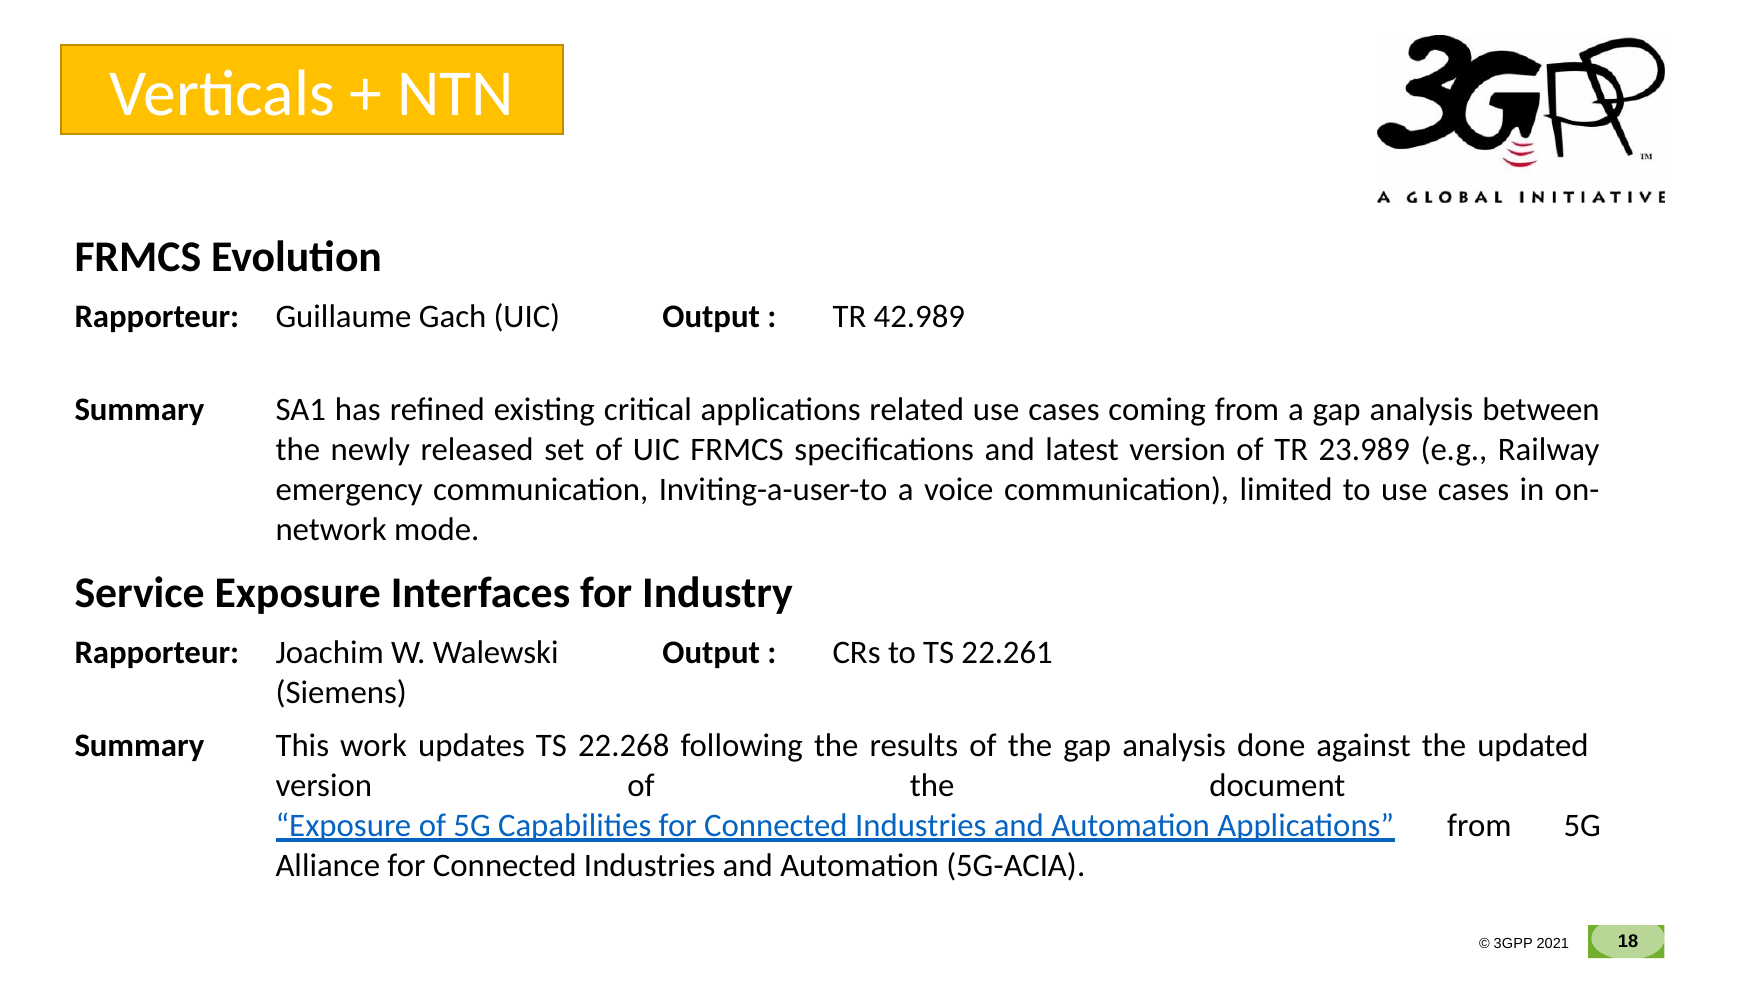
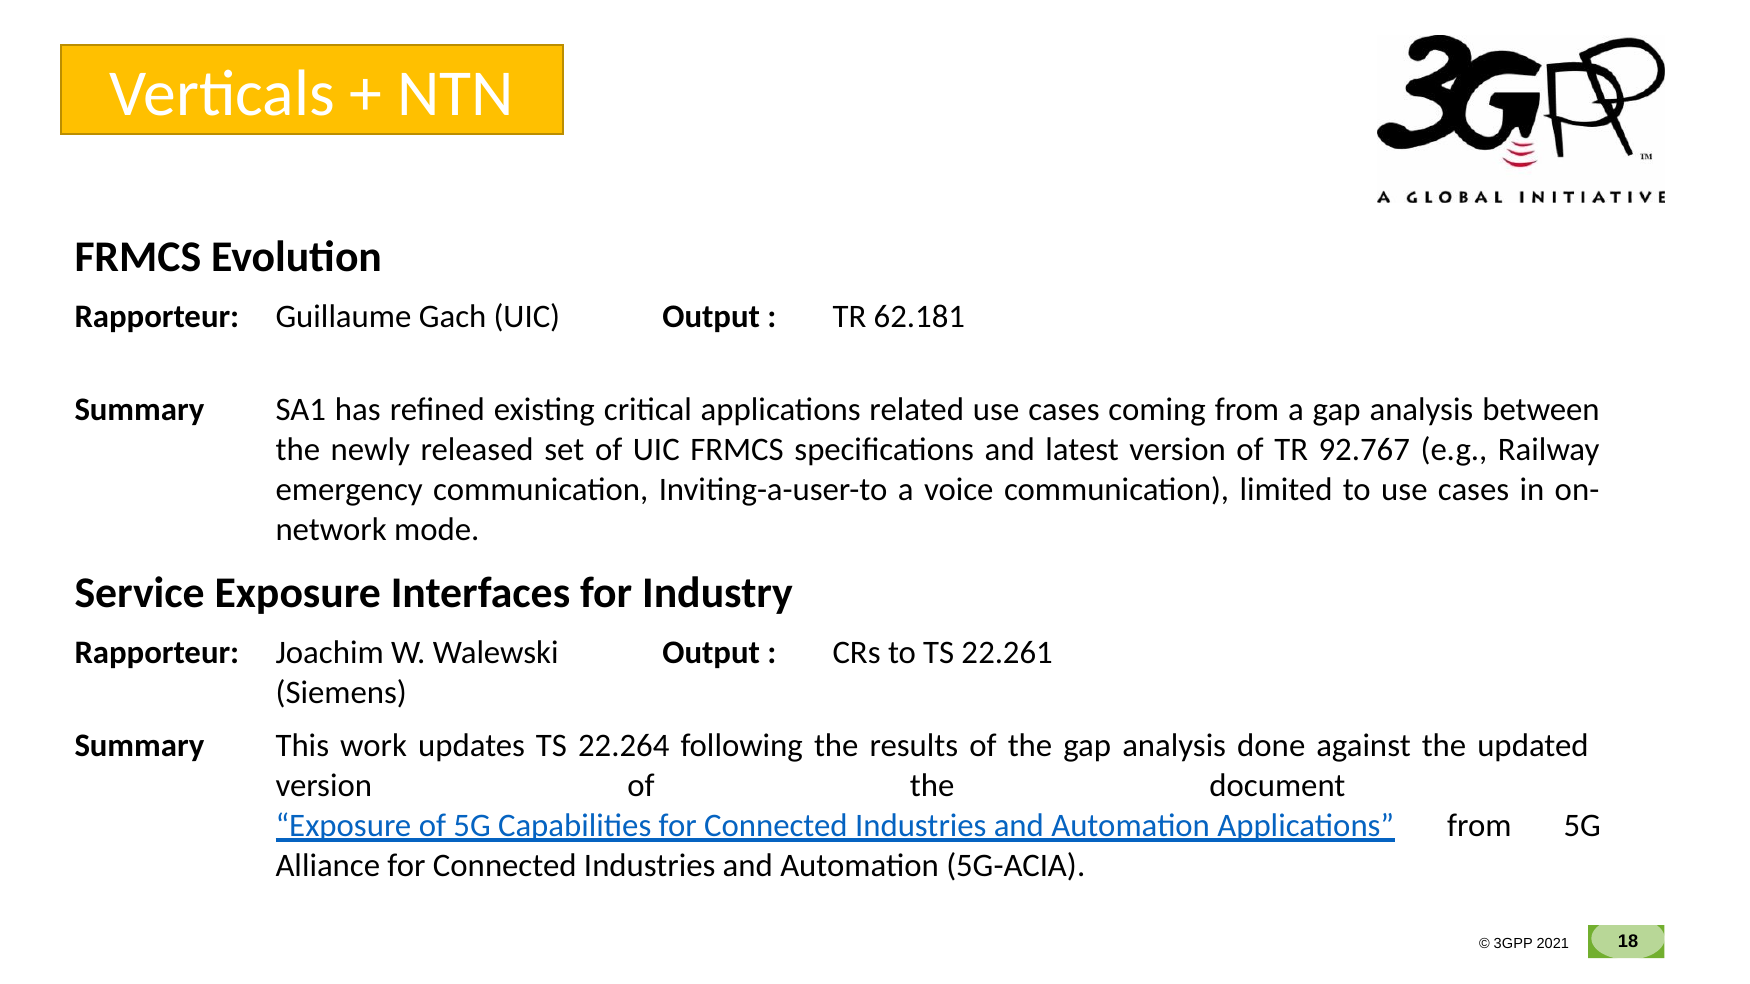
42.989: 42.989 -> 62.181 (919, 317)
23.989: 23.989 -> 92.767 (1364, 450)
22.268: 22.268 -> 22.264 (624, 746)
